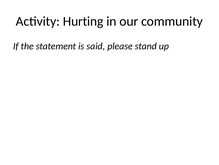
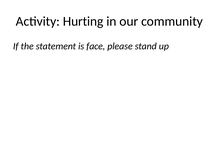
said: said -> face (96, 46)
